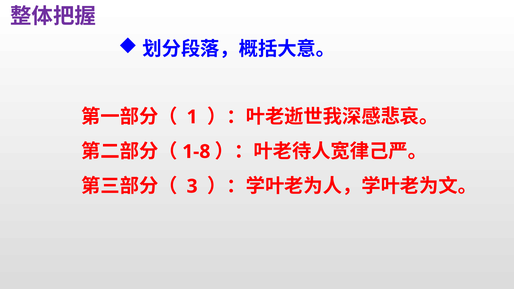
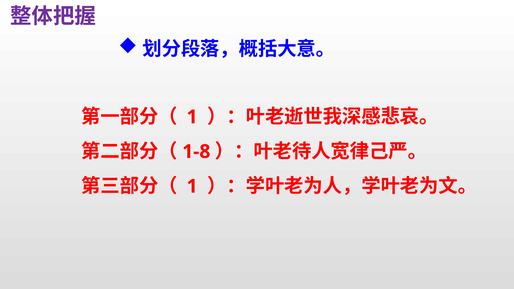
3: 3 -> 1 (192, 186)
